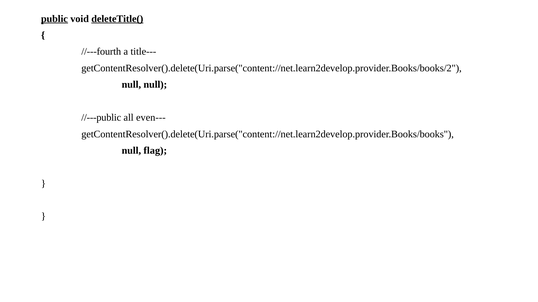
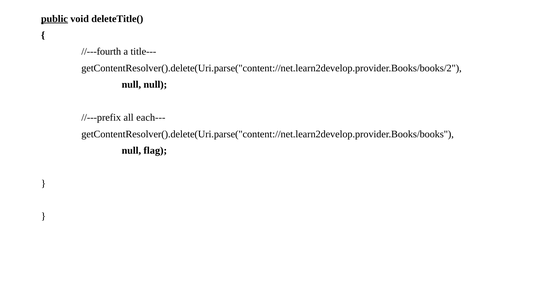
deleteTitle( underline: present -> none (117, 19)
//---public: //---public -> //---prefix (101, 118)
even---: even--- -> each--- (151, 118)
